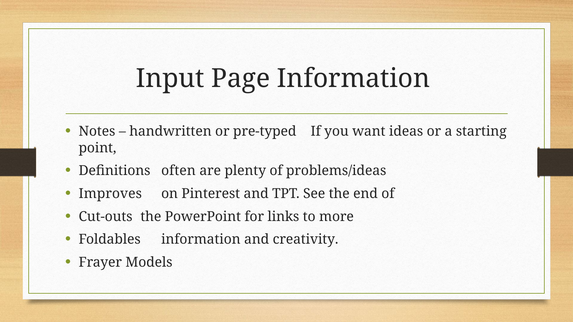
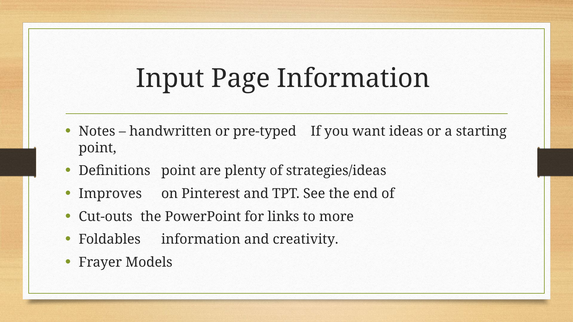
Definitions often: often -> point (178, 171)
problems/ideas: problems/ideas -> strategies/ideas (336, 171)
